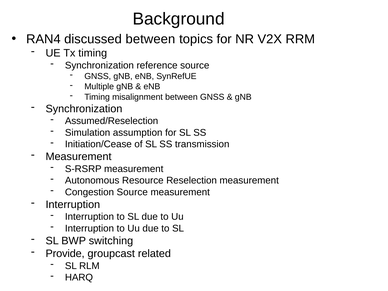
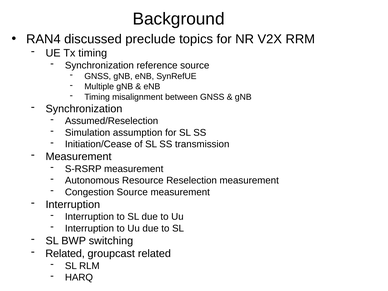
discussed between: between -> preclude (150, 39)
Provide: Provide -> Related (65, 254)
